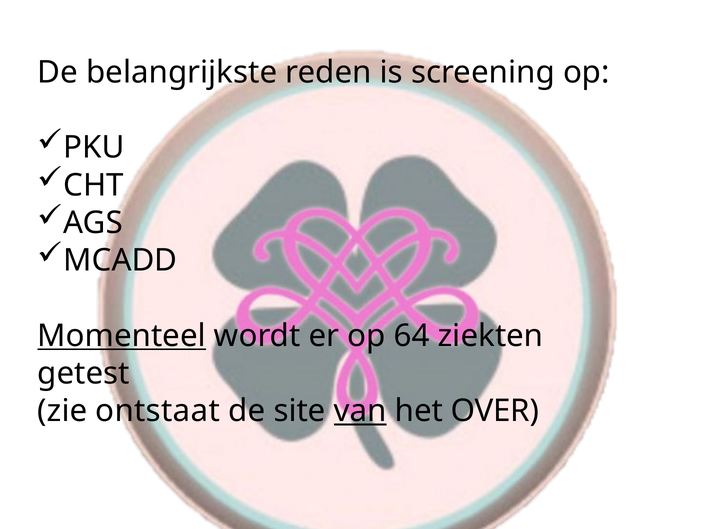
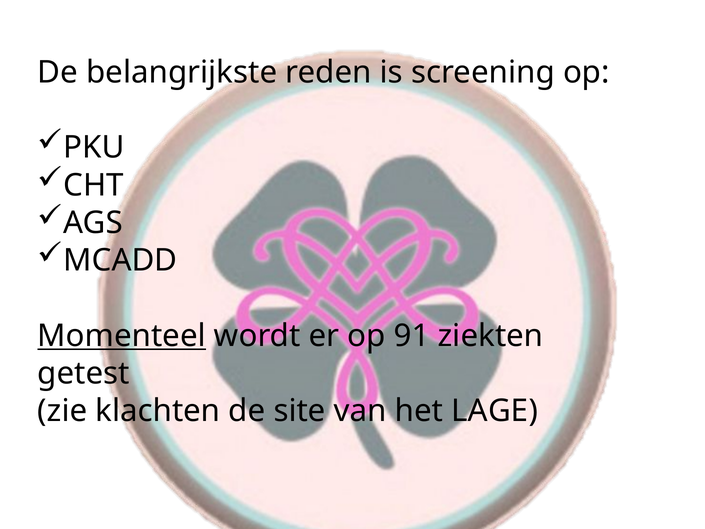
64: 64 -> 91 (412, 336)
ontstaat: ontstaat -> klachten (158, 411)
van underline: present -> none (360, 411)
OVER: OVER -> LAGE (495, 411)
